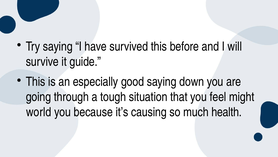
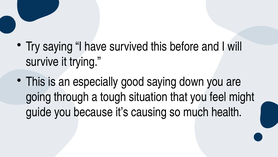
guide: guide -> trying (85, 61)
world: world -> guide (39, 112)
